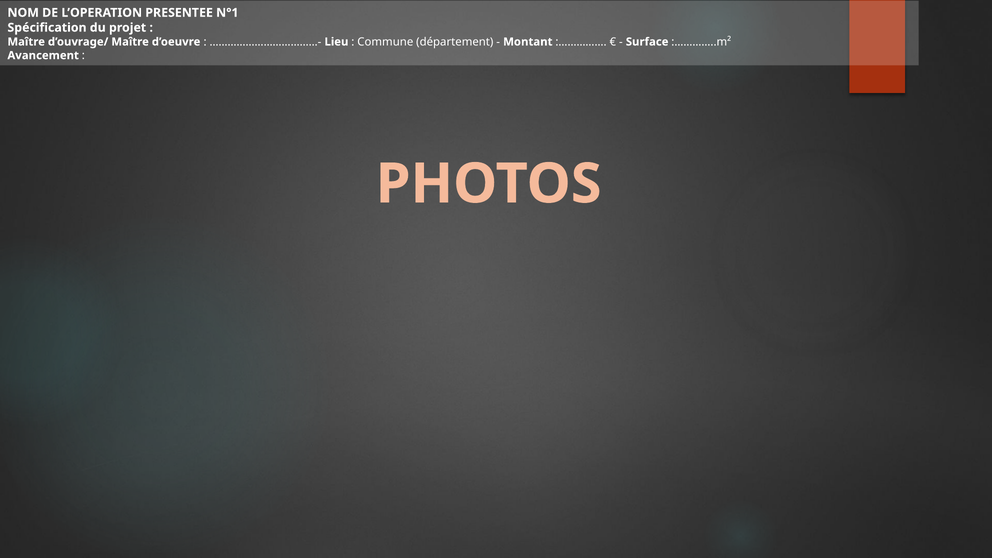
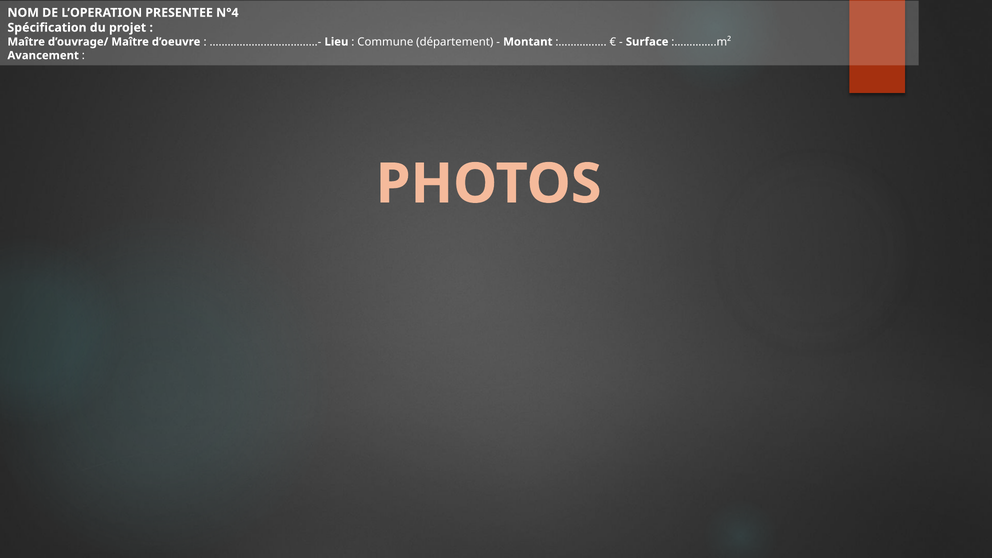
N°1: N°1 -> N°4 (227, 13)
